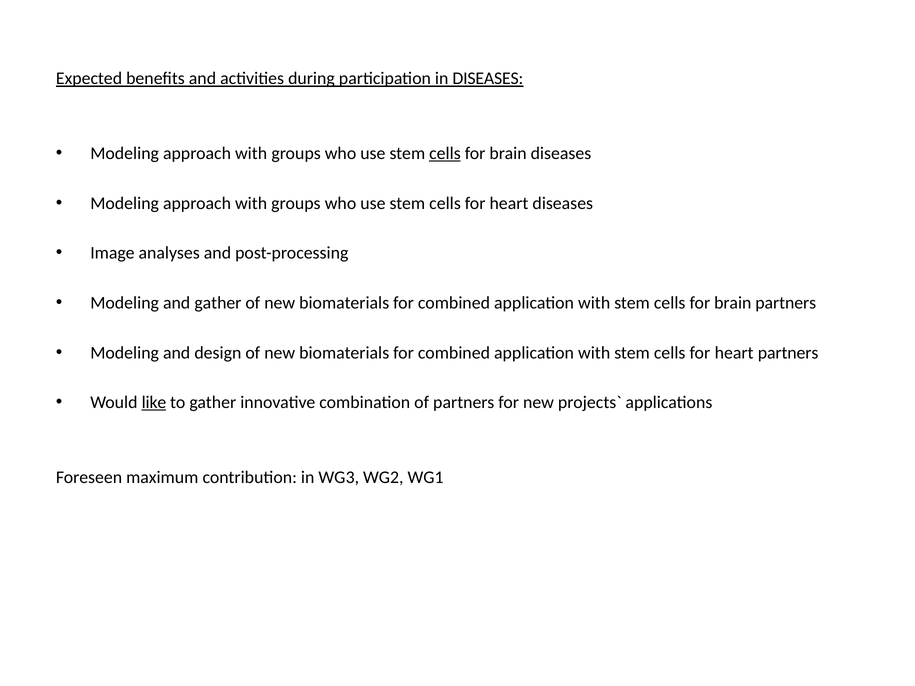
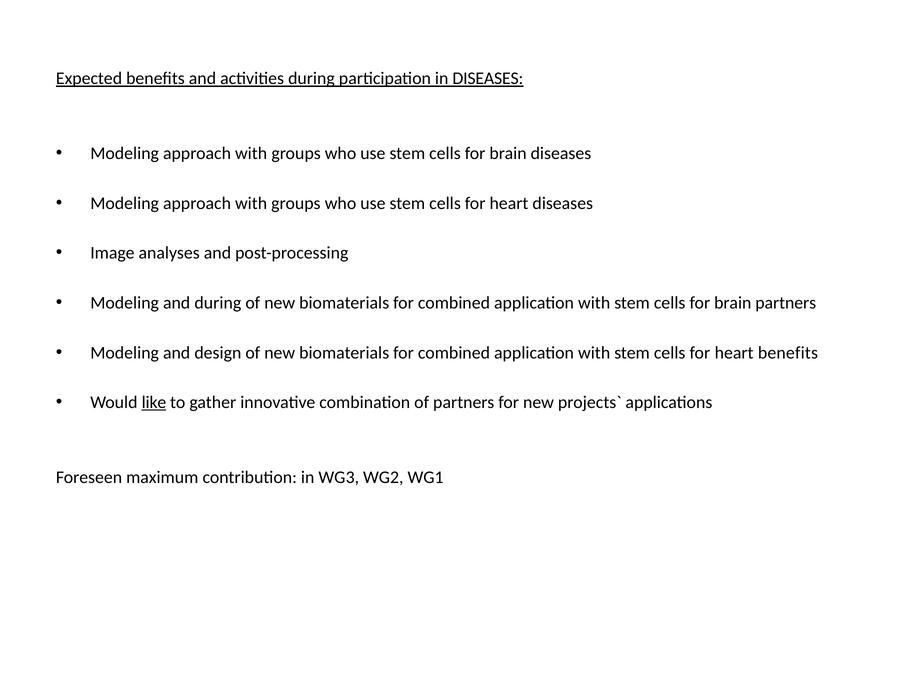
cells underline: present -> none (445, 153)
and gather: gather -> during (218, 303)
heart partners: partners -> benefits (788, 353)
